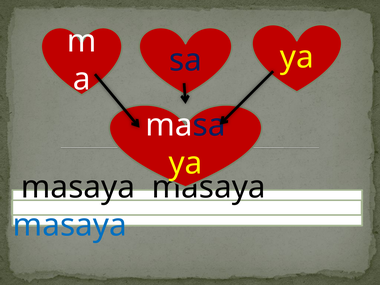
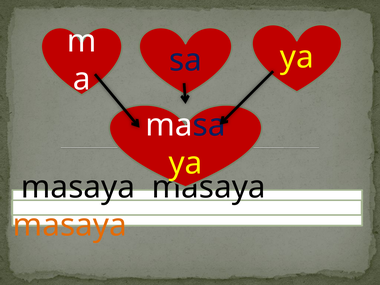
masaya colour: blue -> orange (70, 225)
